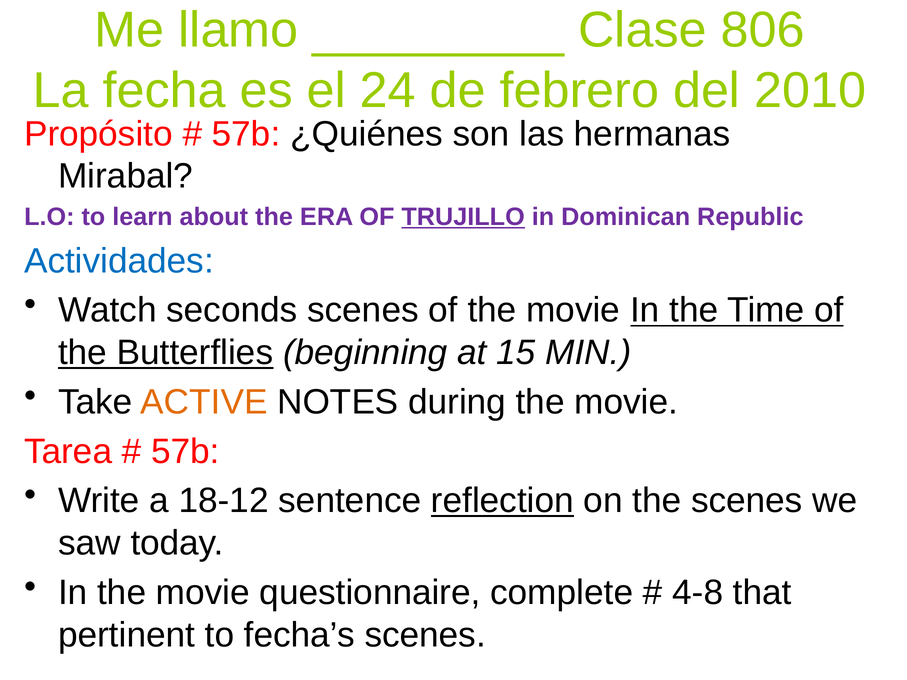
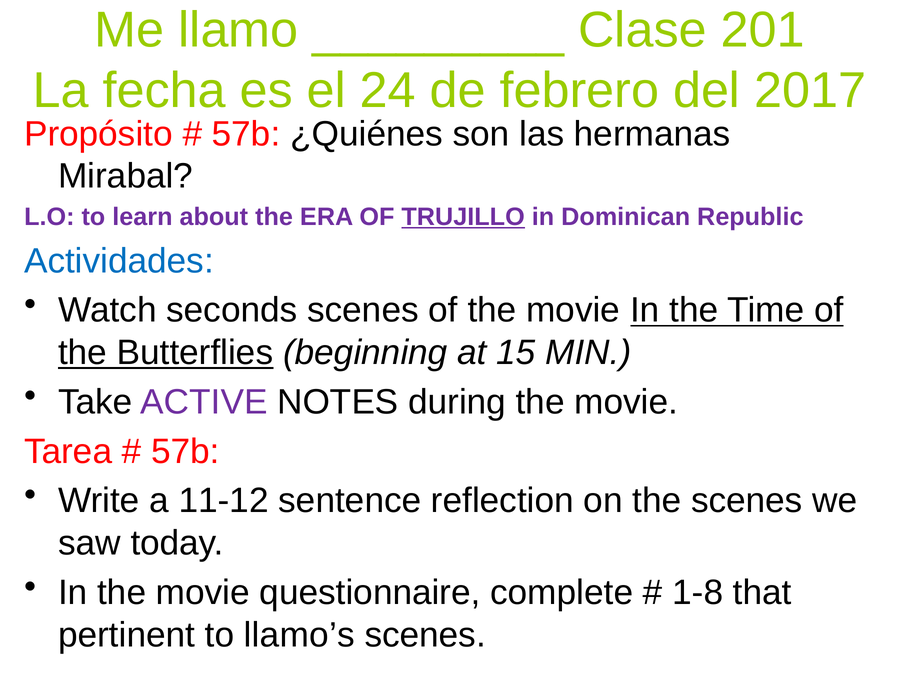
806: 806 -> 201 (763, 30)
2010: 2010 -> 2017 (810, 90)
ACTIVE colour: orange -> purple (204, 402)
18-12: 18-12 -> 11-12 (224, 501)
reflection underline: present -> none (502, 501)
4-8: 4-8 -> 1-8 (698, 593)
fecha’s: fecha’s -> llamo’s (299, 635)
